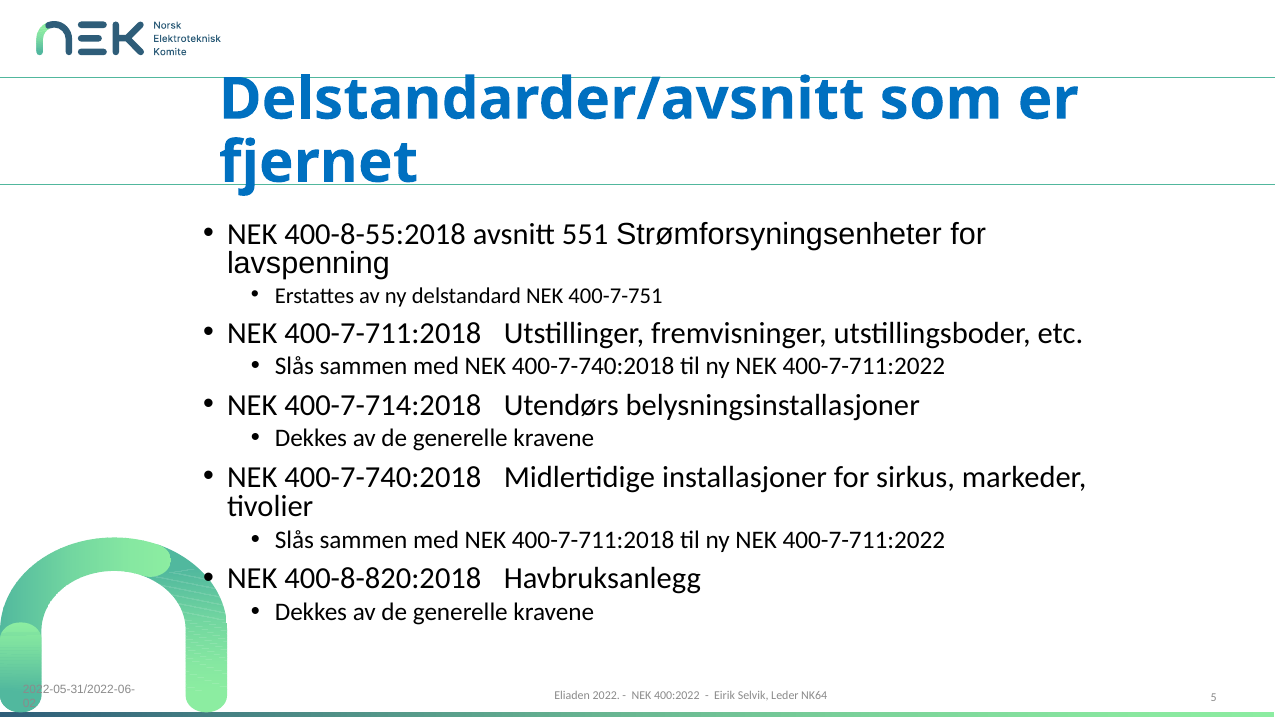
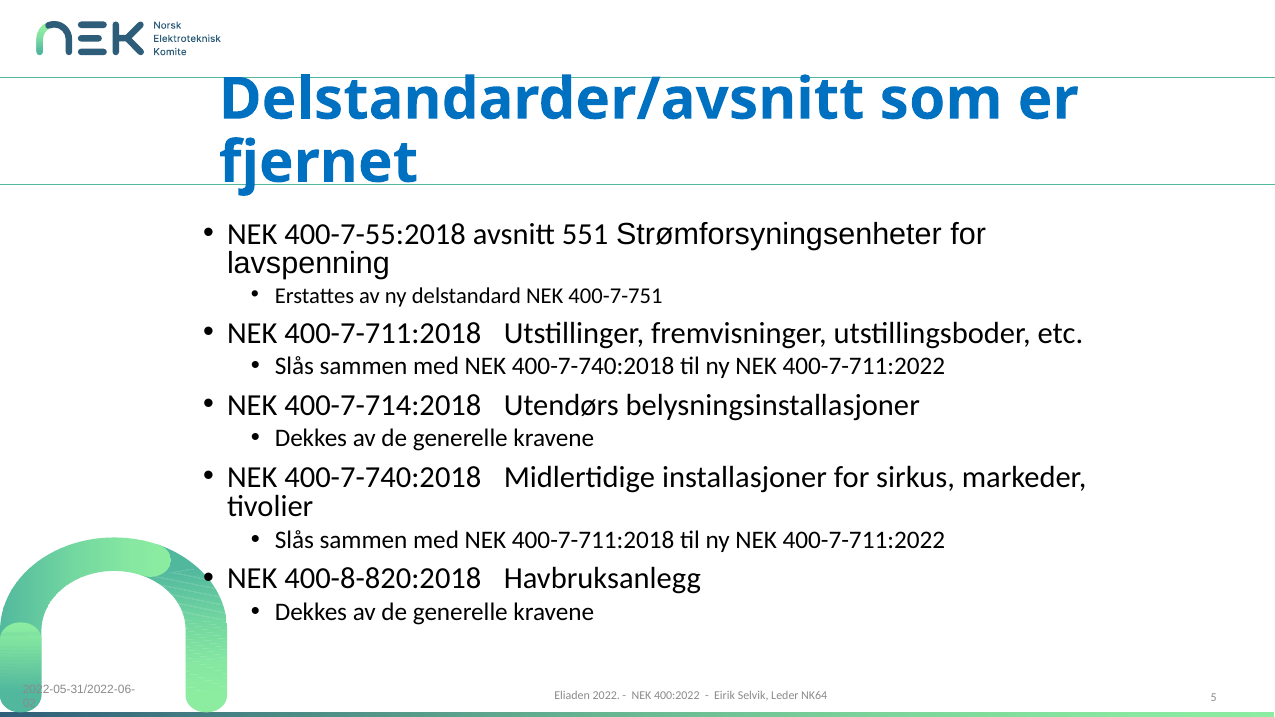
400-8-55:2018: 400-8-55:2018 -> 400-7-55:2018 (375, 234)
